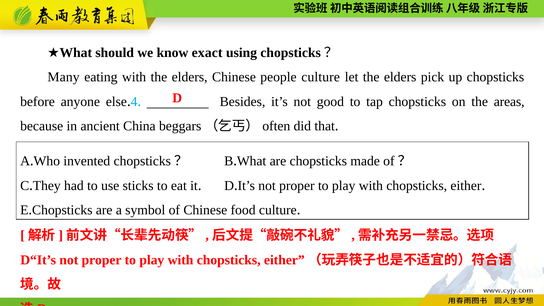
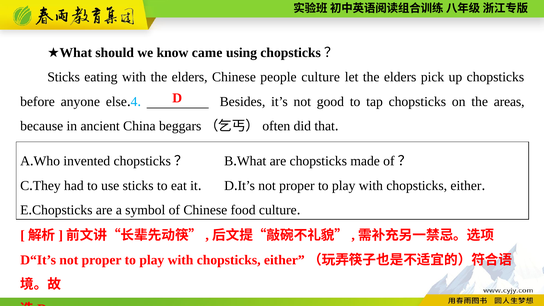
exact: exact -> came (207, 53)
Many: Many -> Sticks (64, 77)
